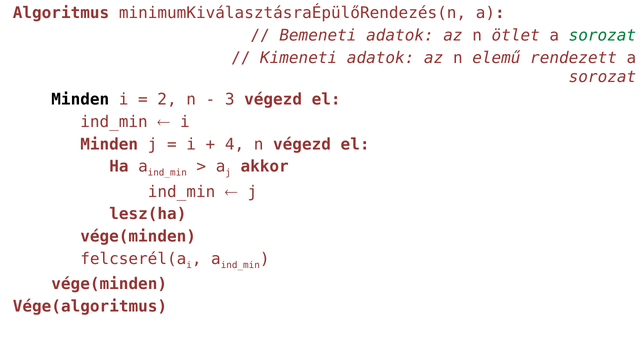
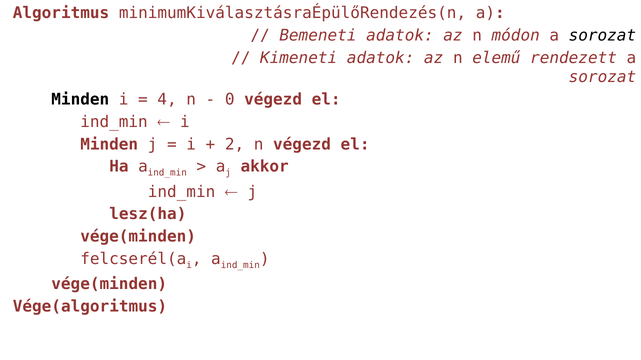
ötlet: ötlet -> módon (516, 36)
sorozat colour: green -> black (602, 36)
2: 2 -> 4 (167, 100)
3: 3 -> 0 (230, 100)
4: 4 -> 2 (235, 145)
